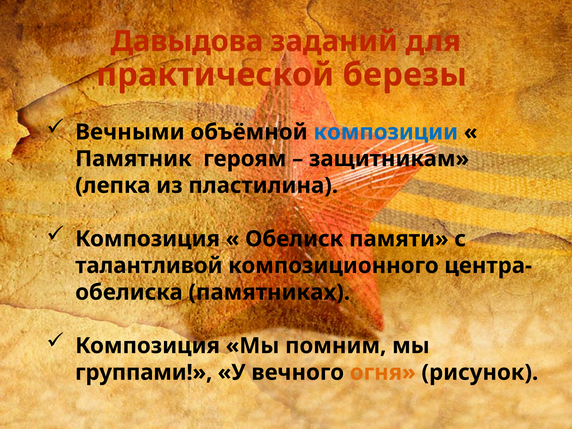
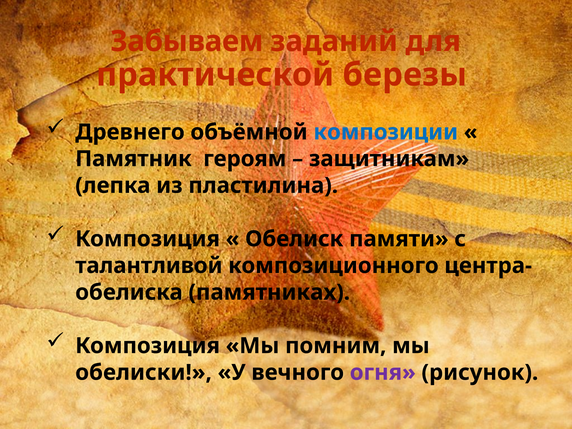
Давыдова: Давыдова -> Забываем (187, 41)
Вечными: Вечными -> Древнего (130, 132)
группами: группами -> обелиски (144, 372)
огня colour: orange -> purple (383, 372)
